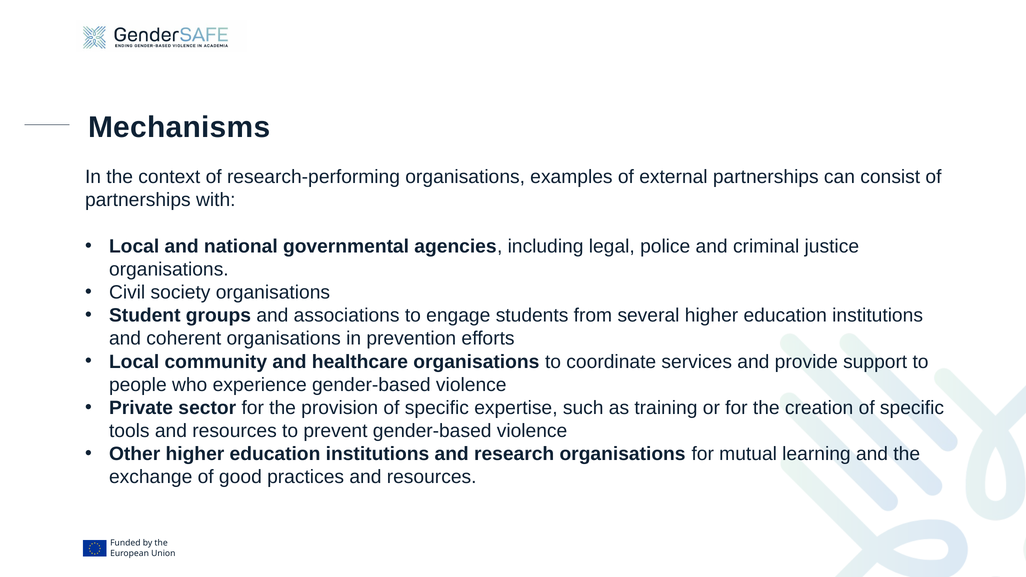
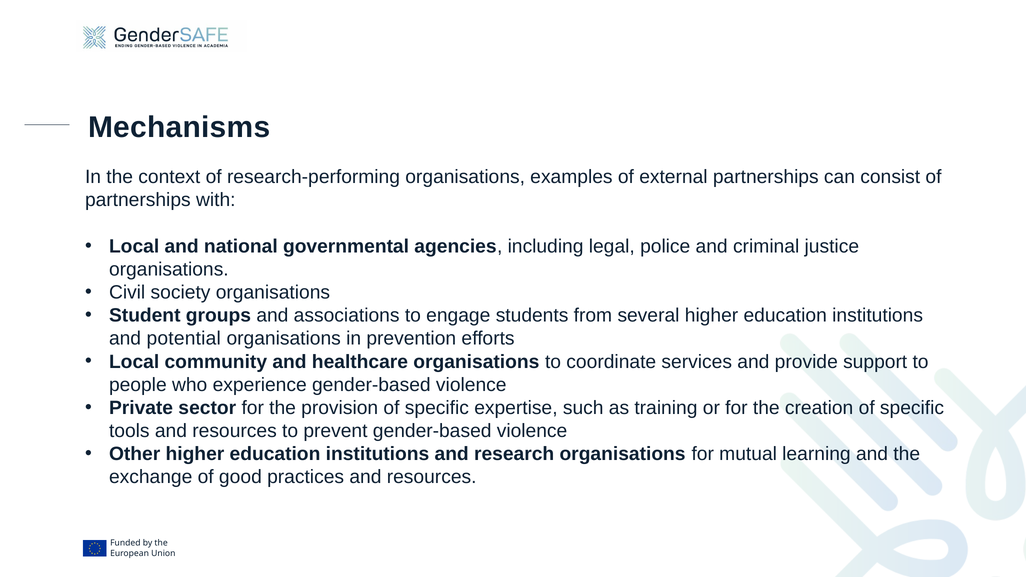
coherent: coherent -> potential (184, 339)
